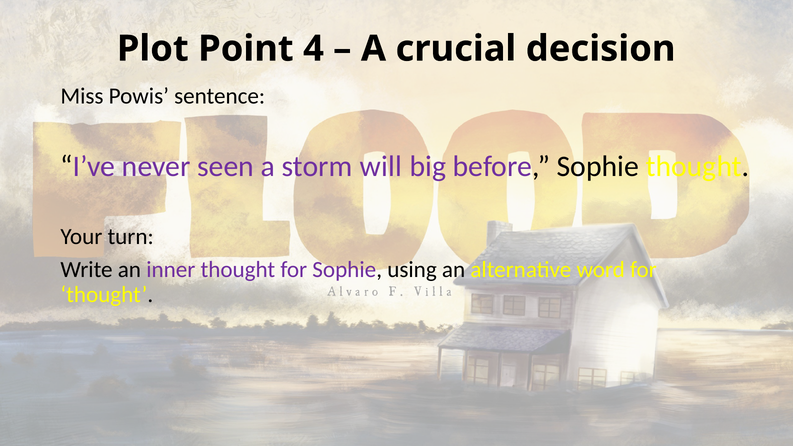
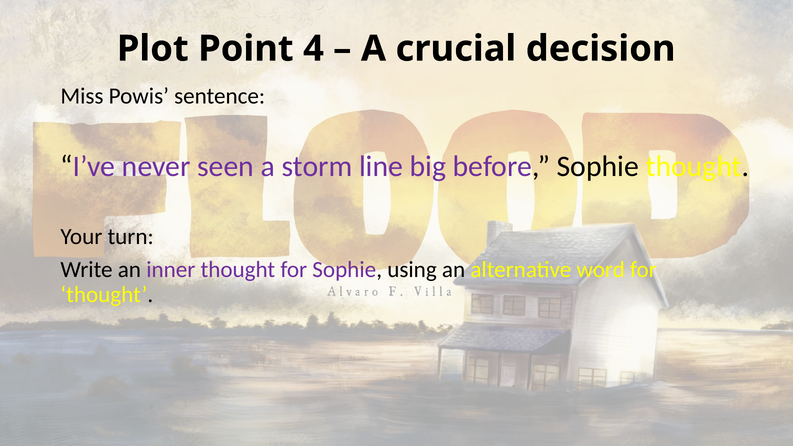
will: will -> line (381, 166)
